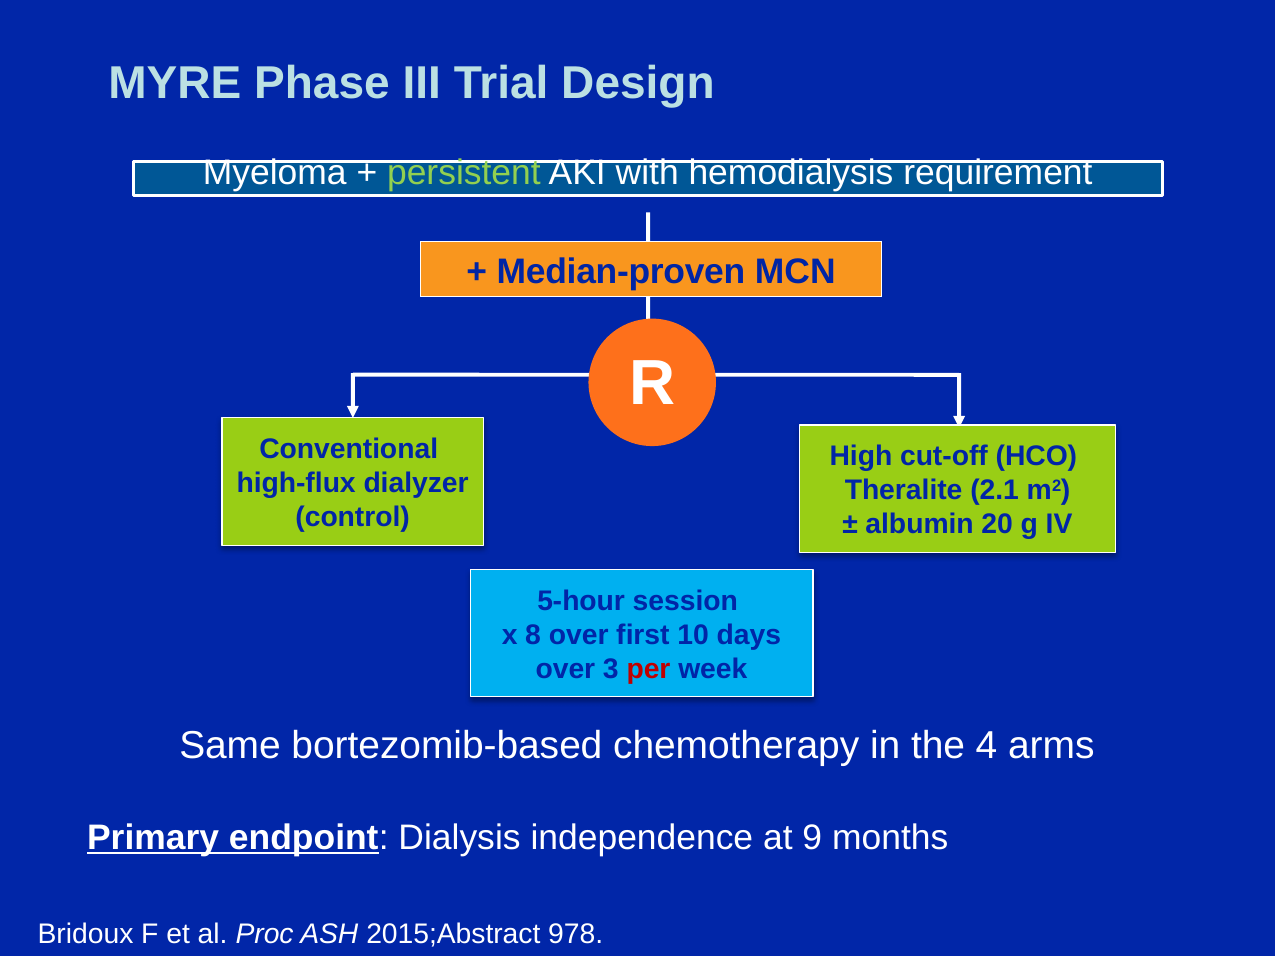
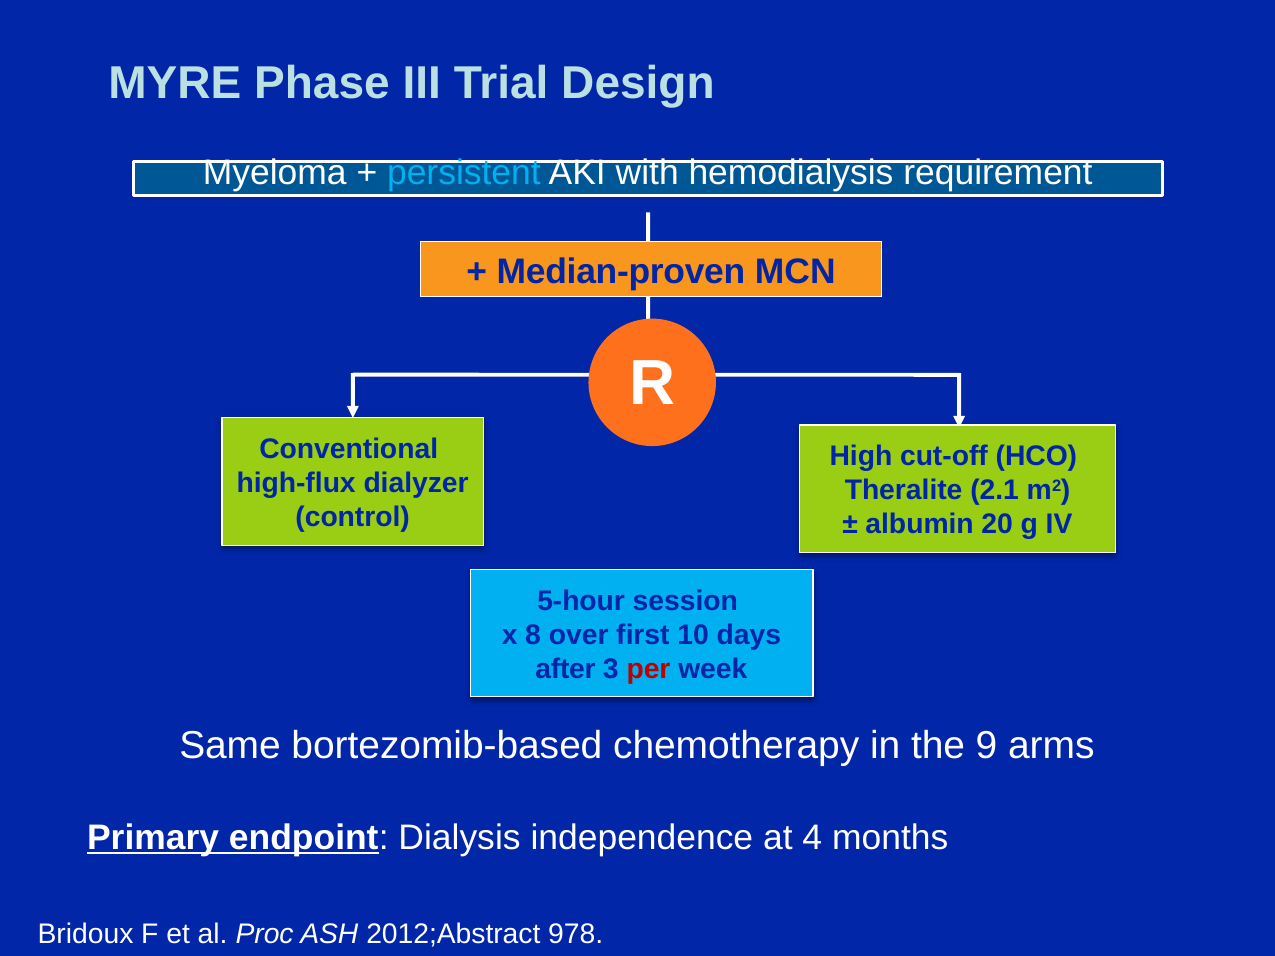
persistent colour: light green -> light blue (464, 173)
over: over -> after (566, 669)
4: 4 -> 9 (987, 746)
9: 9 -> 4 (812, 838)
2015;Abstract: 2015;Abstract -> 2012;Abstract (453, 934)
